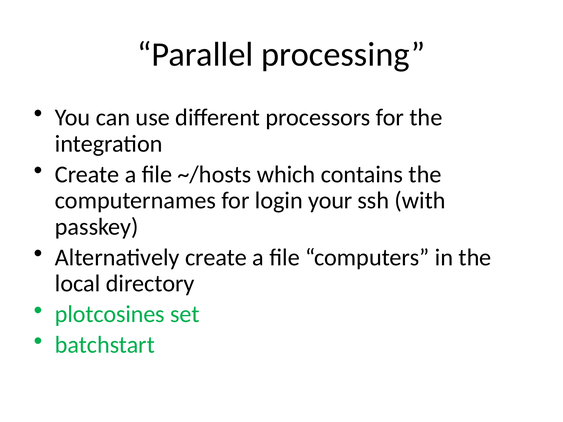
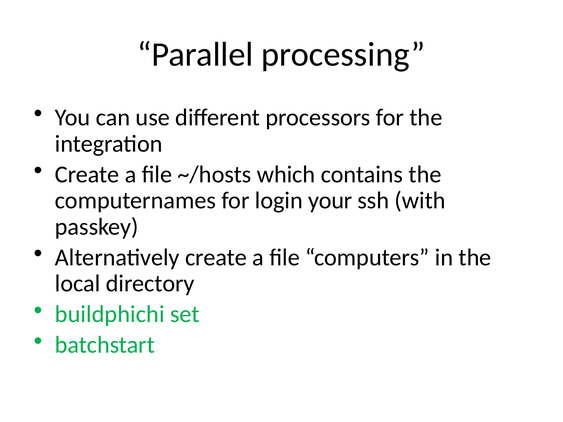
plotcosines: plotcosines -> buildphichi (110, 314)
